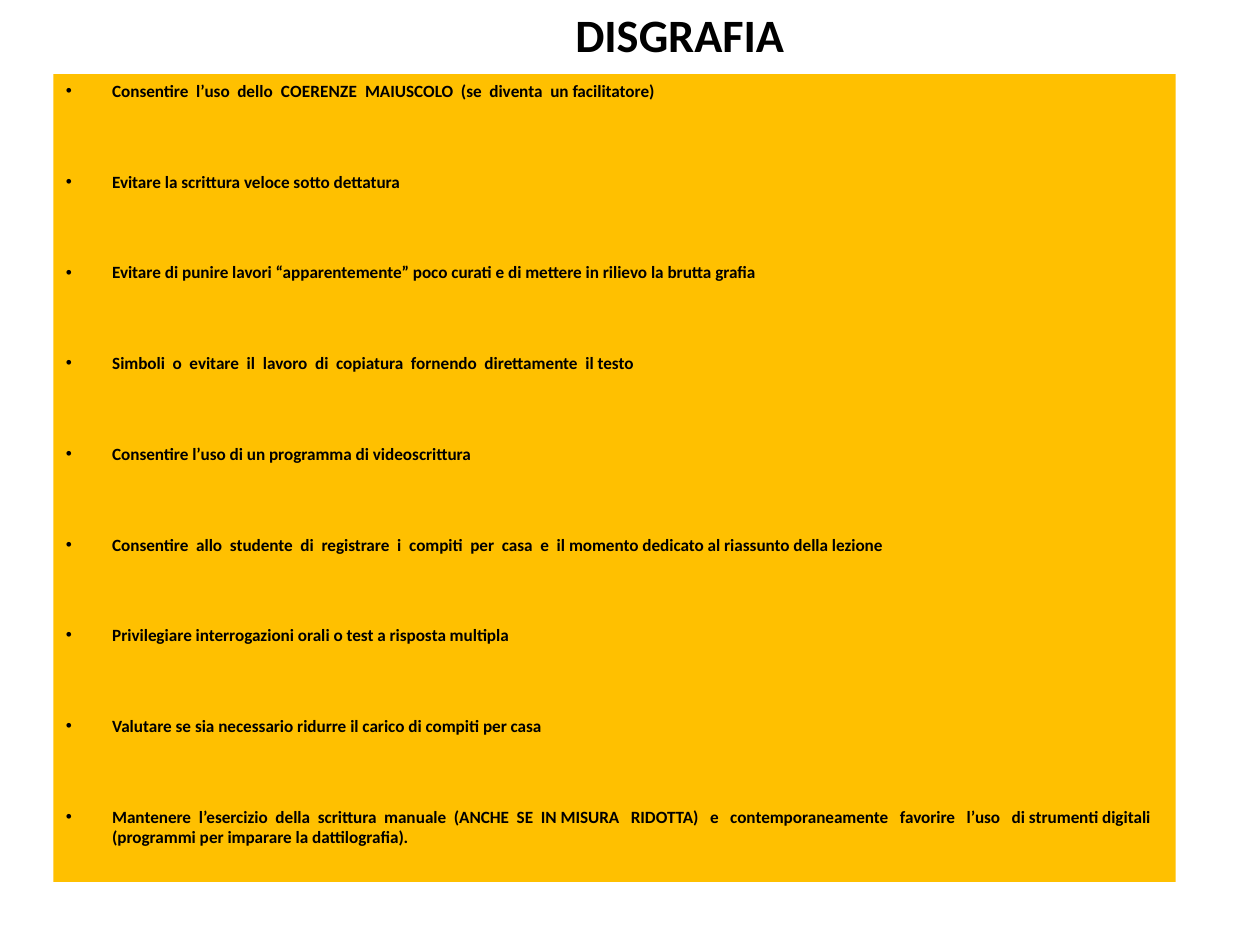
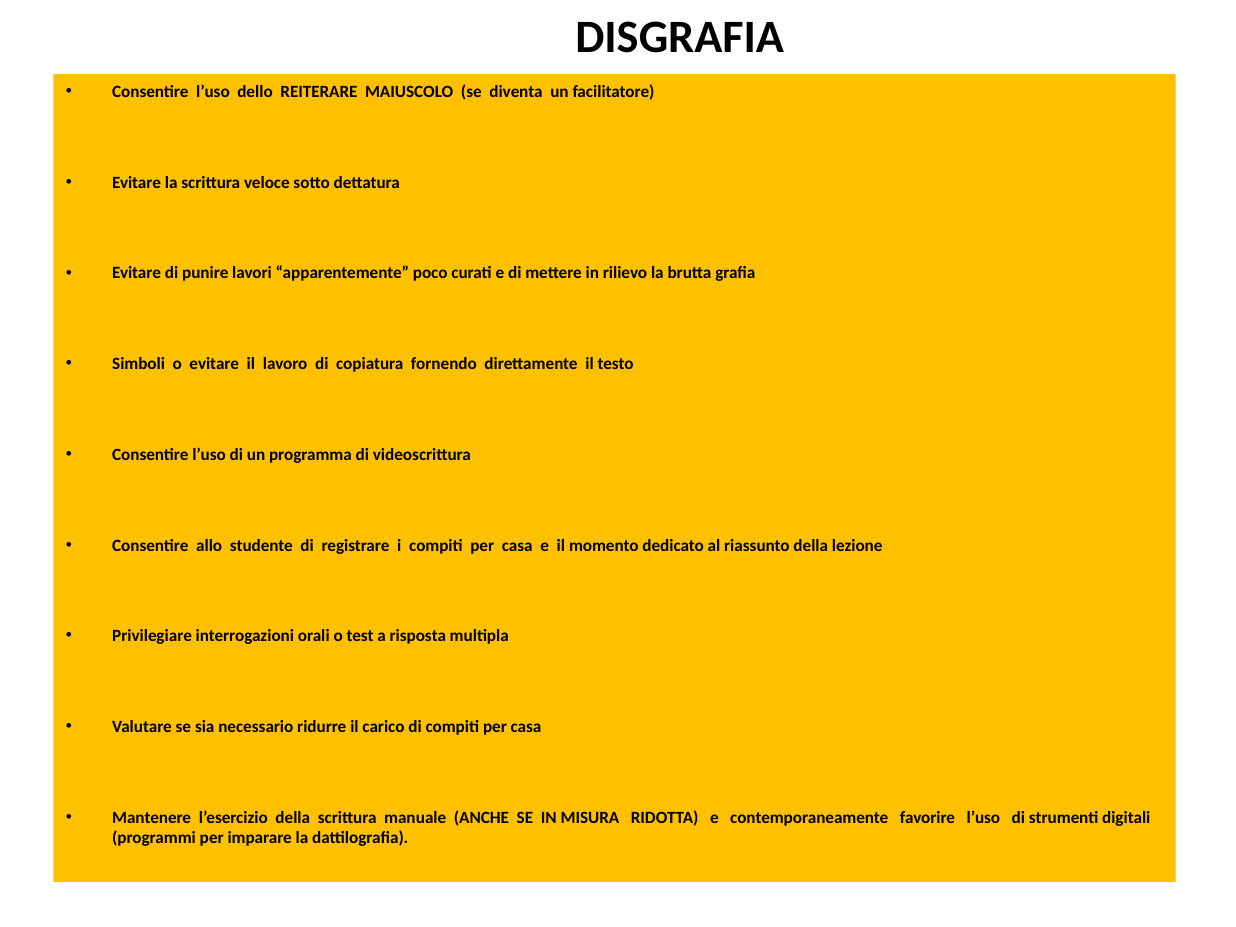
COERENZE: COERENZE -> REITERARE (319, 92)
